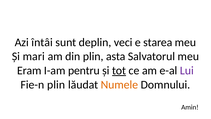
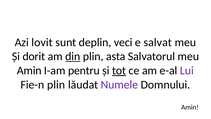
întâi: întâi -> lovit (42, 42)
starea: starea -> salvat (158, 42)
mari: mari -> dorit (34, 56)
din underline: none -> present (73, 56)
Eram: Eram -> Amin (29, 70)
Numele colour: orange -> purple (119, 84)
